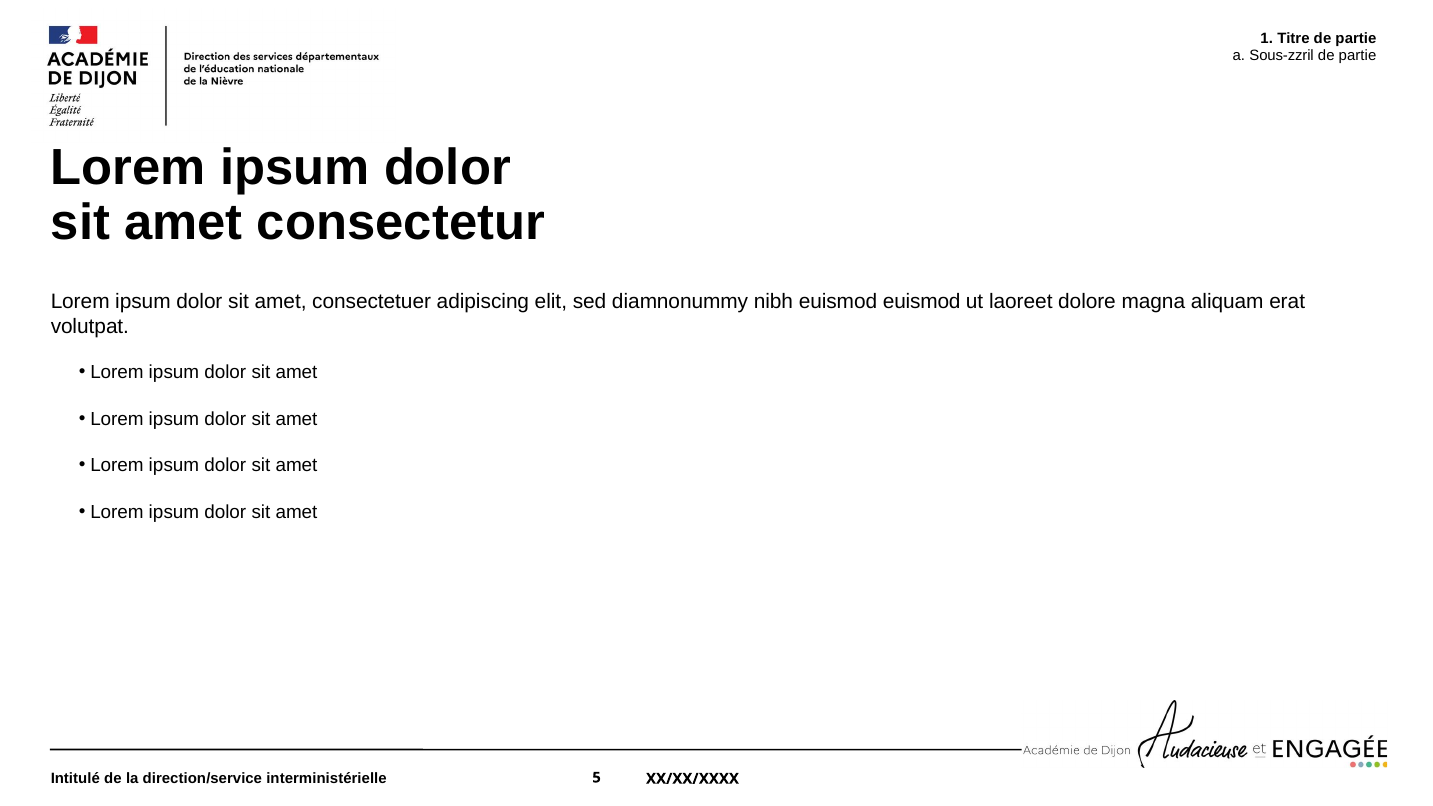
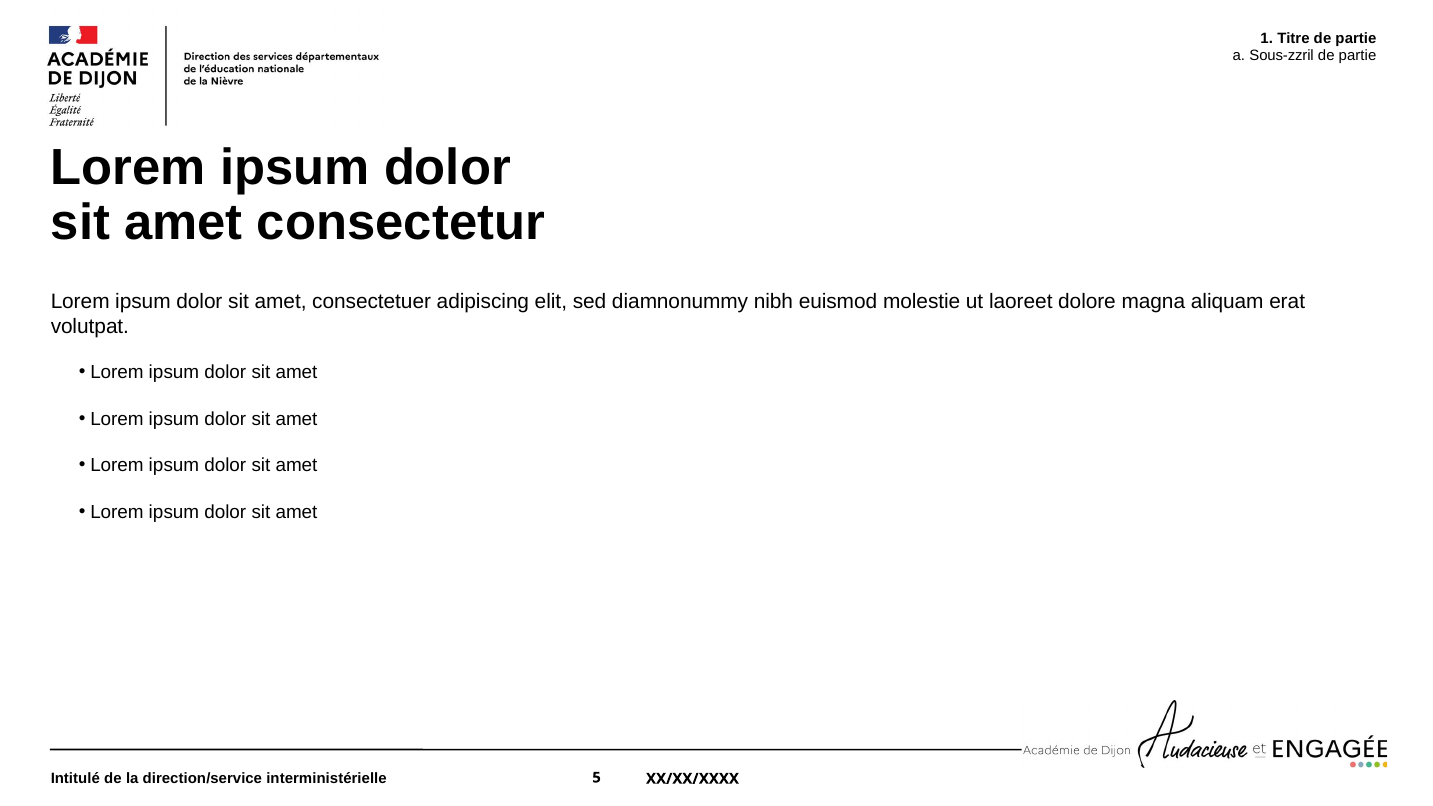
euismod euismod: euismod -> molestie (922, 302)
